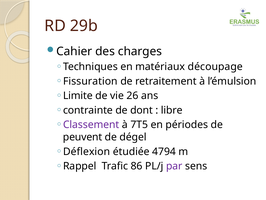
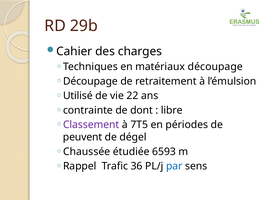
Fissuration: Fissuration -> Découpage (90, 81)
Limite: Limite -> Utilisé (78, 95)
26: 26 -> 22 (132, 95)
Déflexion: Déflexion -> Chaussée (87, 151)
4794: 4794 -> 6593 (164, 151)
86: 86 -> 36 (137, 166)
par colour: purple -> blue (174, 166)
